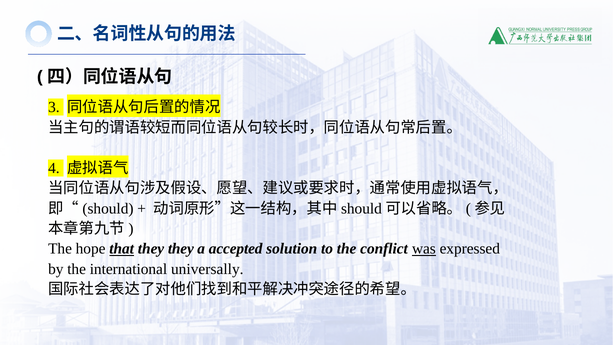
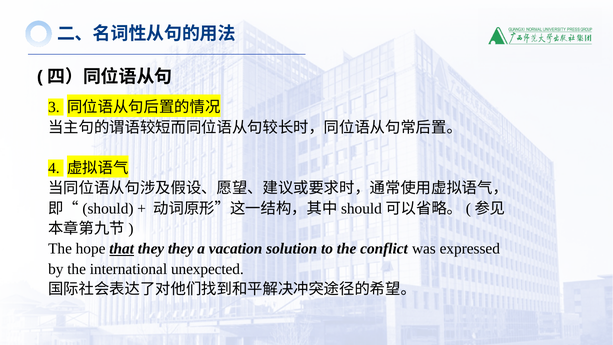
accepted: accepted -> vacation (236, 249)
was underline: present -> none (424, 249)
universally: universally -> unexpected (207, 269)
